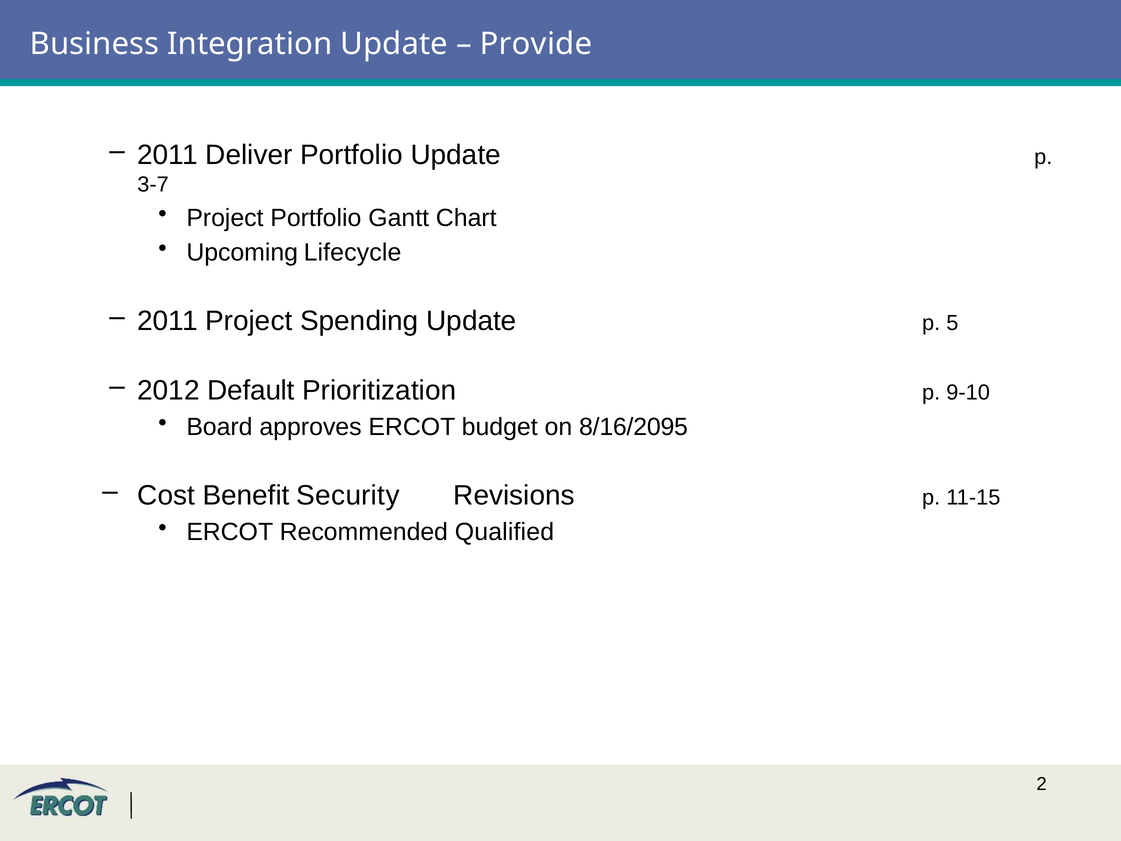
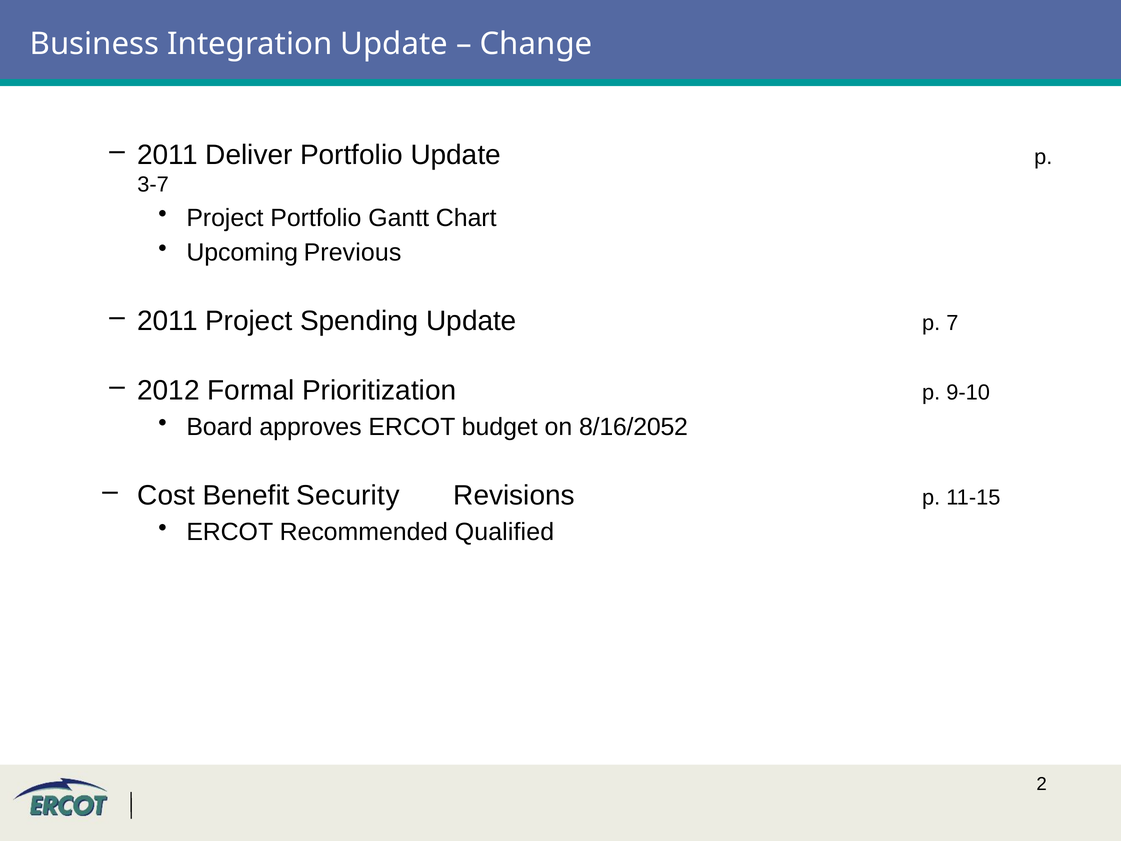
Provide: Provide -> Change (536, 44)
Lifecycle: Lifecycle -> Previous (352, 253)
5: 5 -> 7 (952, 323)
Default: Default -> Formal (251, 391)
8/16/2095: 8/16/2095 -> 8/16/2052 (634, 427)
